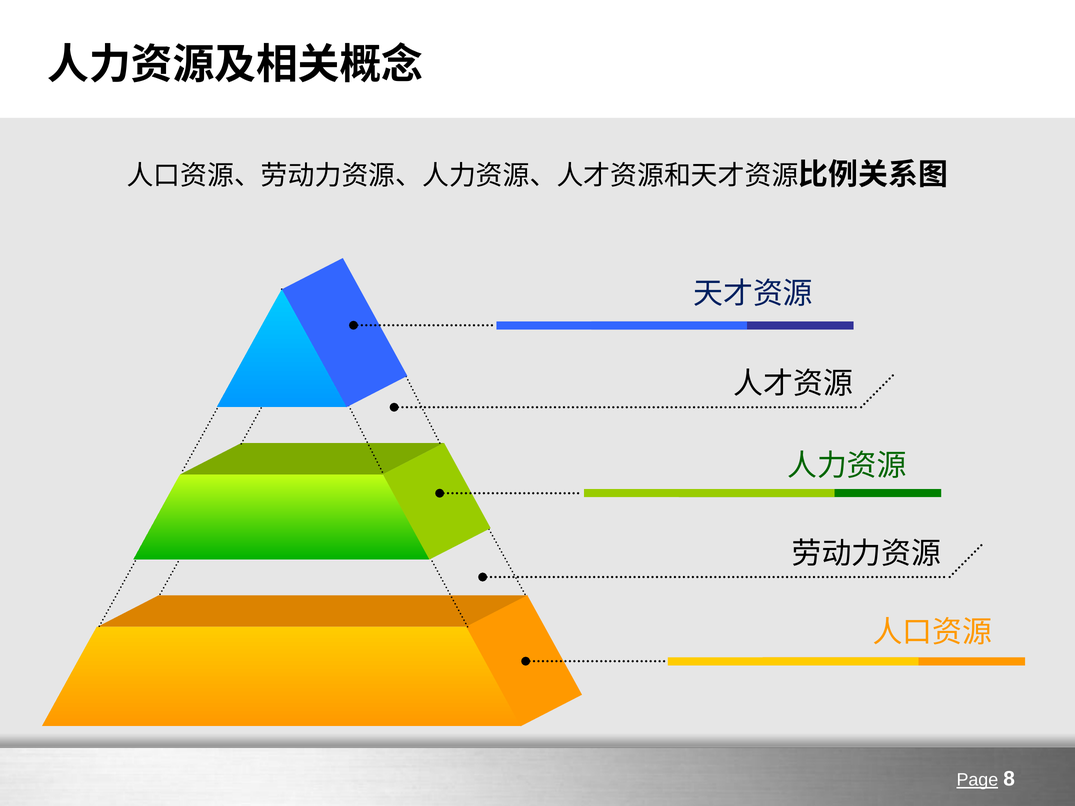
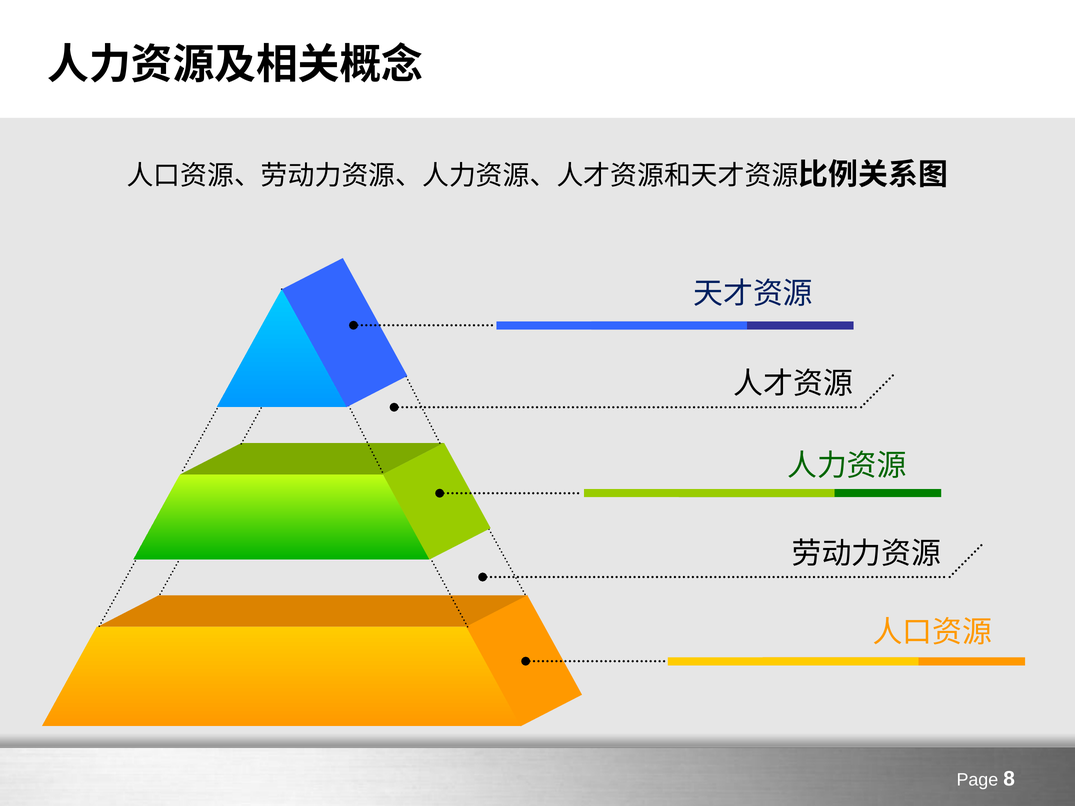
Page underline: present -> none (977, 780)
